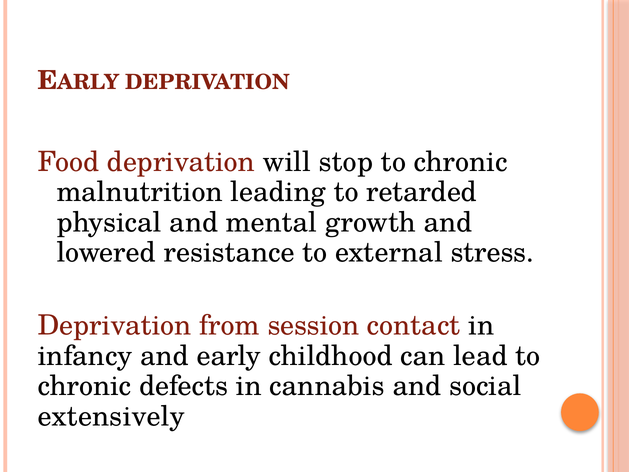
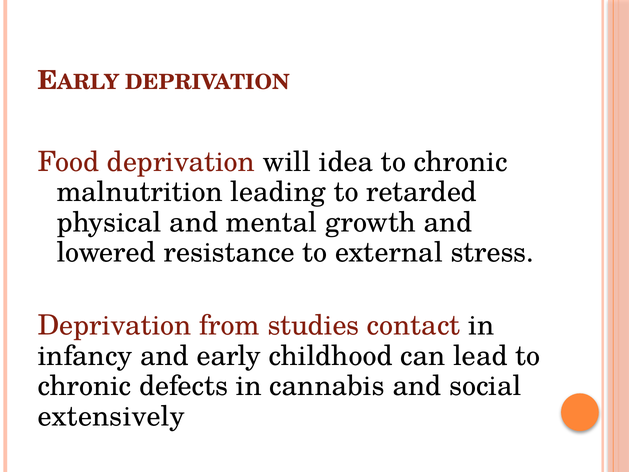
stop: stop -> idea (346, 162)
session: session -> studies (313, 326)
